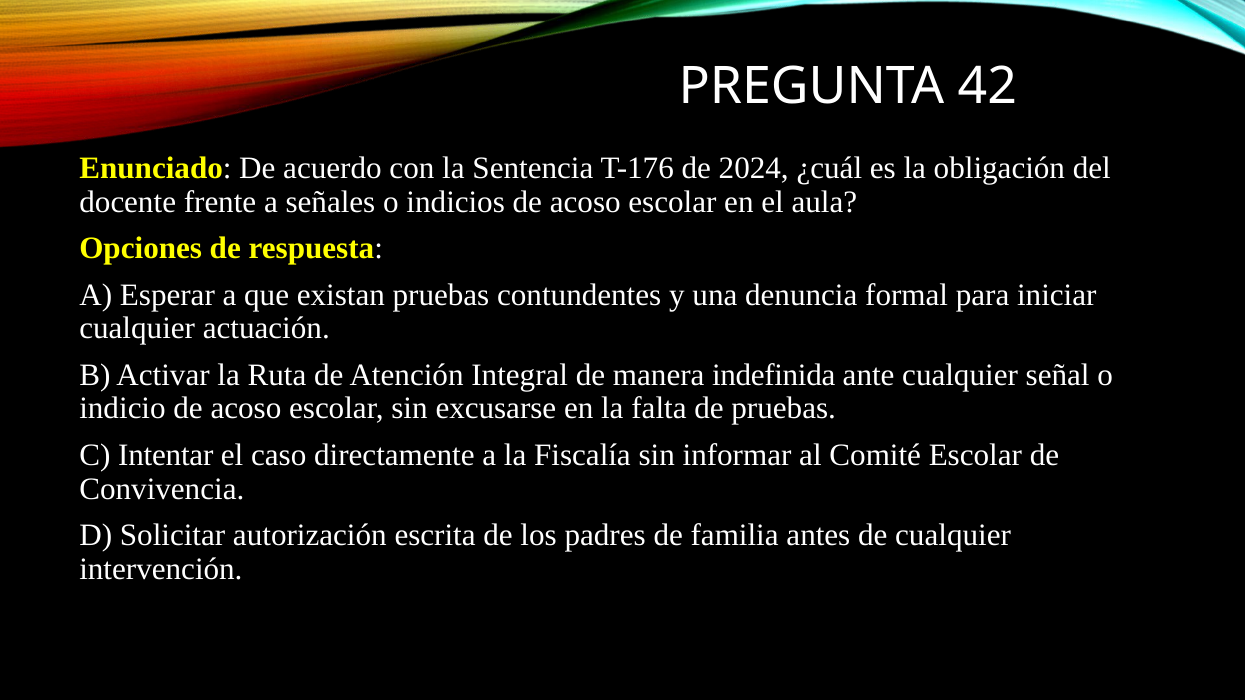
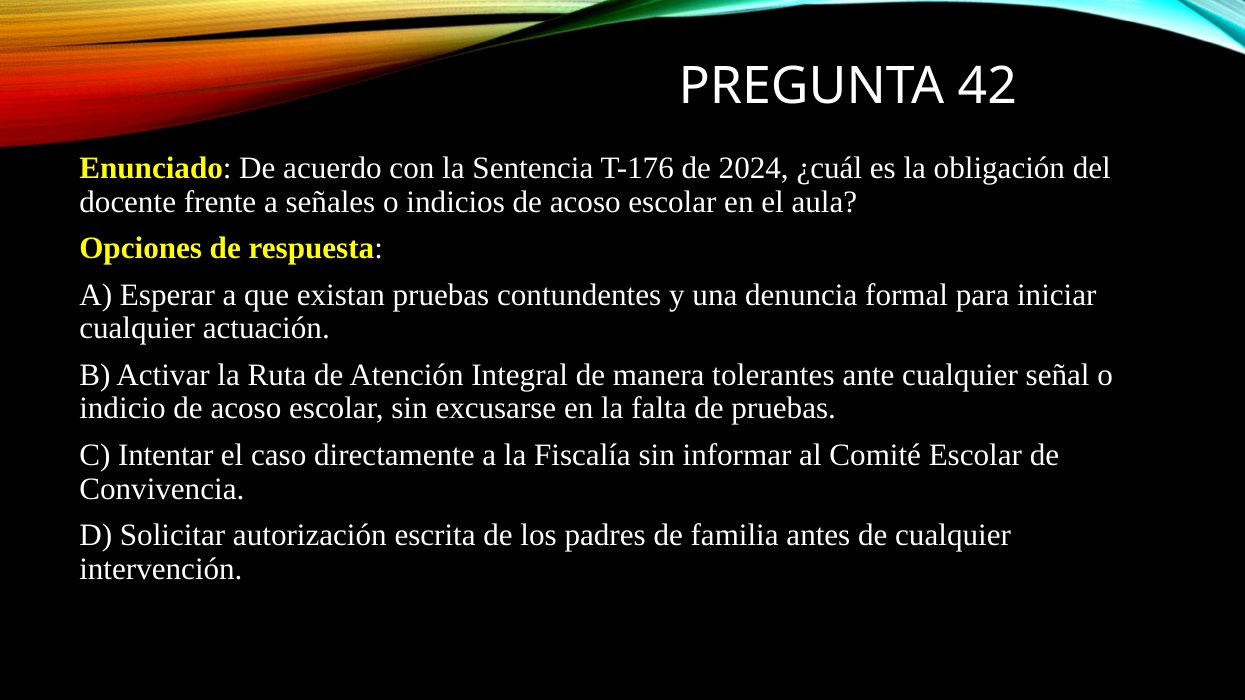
indefinida: indefinida -> tolerantes (773, 375)
